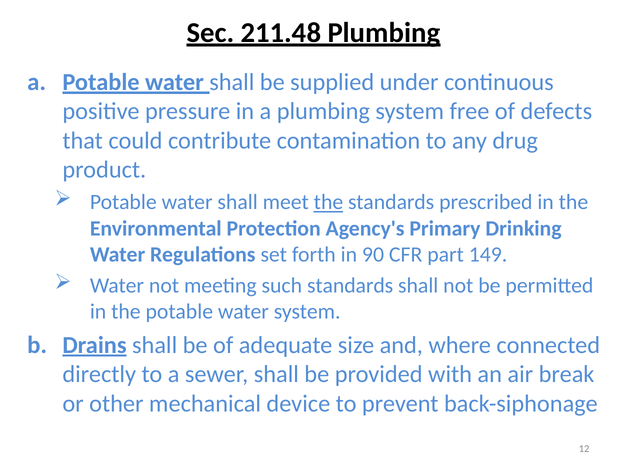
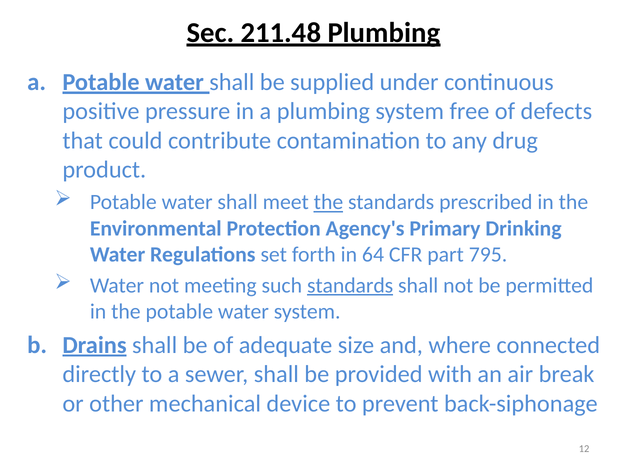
90: 90 -> 64 (373, 255)
149: 149 -> 795 (488, 255)
standards underline: none -> present (350, 286)
